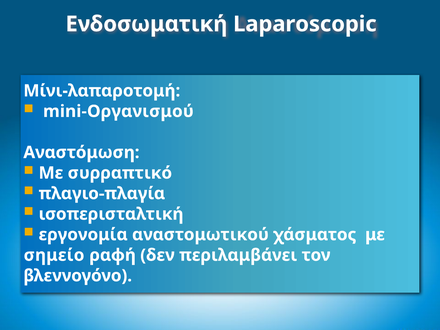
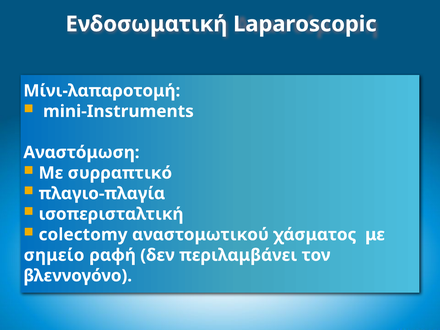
mini-Οργανισμού: mini-Οργανισμού -> mini-Instruments (118, 111)
εργονομία: εργονομία -> colectomy (83, 235)
